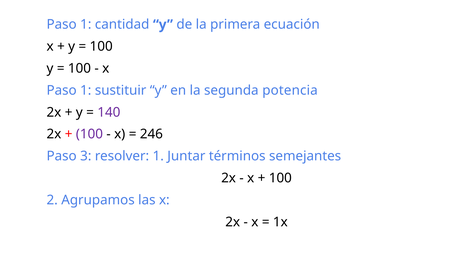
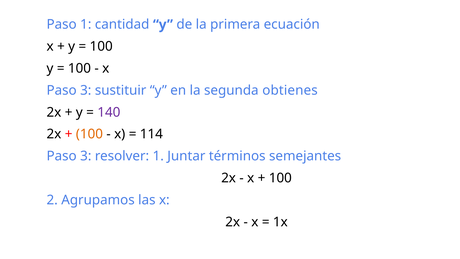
1: 1 -> 3 (86, 90)
potencia: potencia -> obtienes (290, 90)
100 colour: purple -> orange (89, 134)
246: 246 -> 114 (151, 134)
